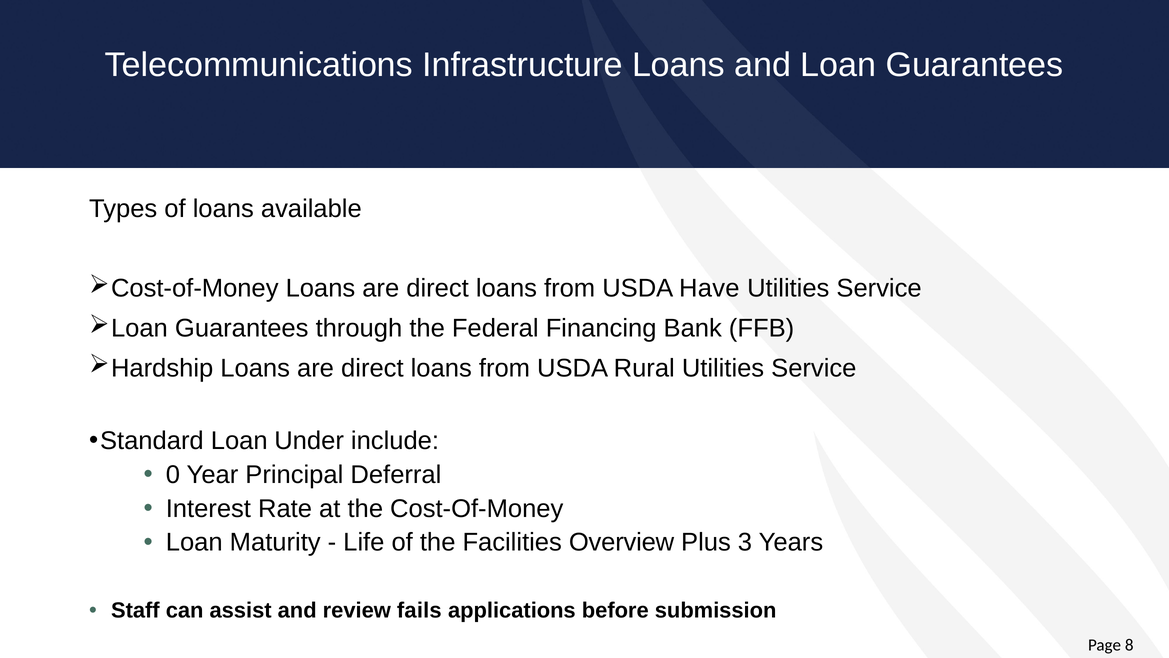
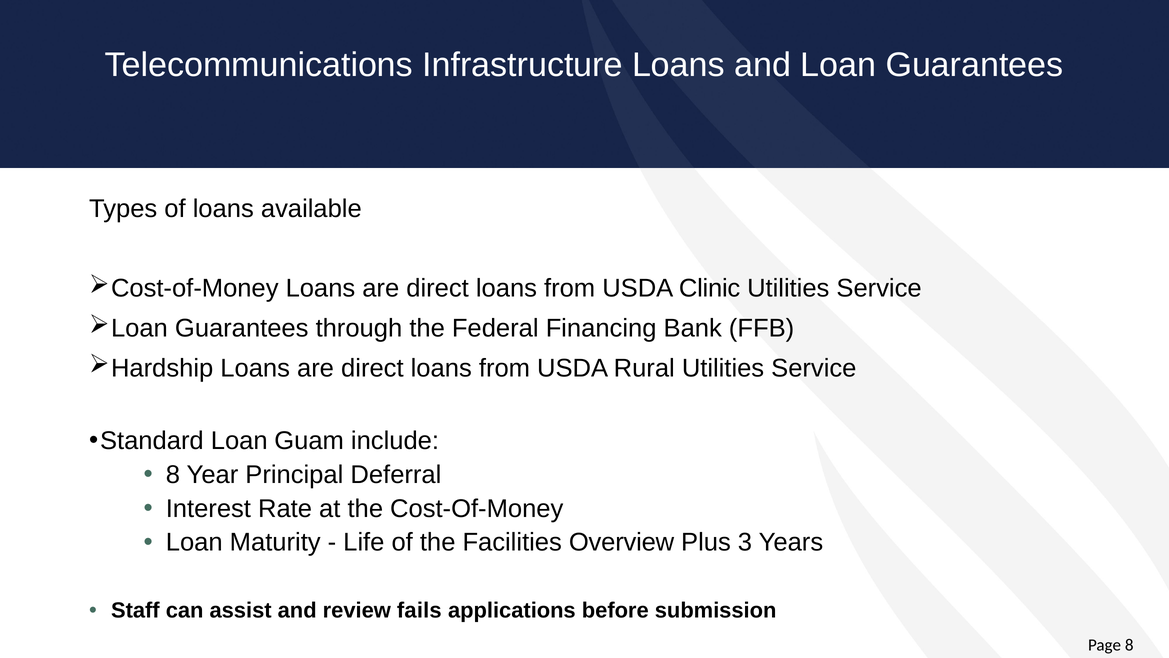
Have: Have -> Clinic (710, 288)
Under: Under -> Guam (309, 440)
0: 0 -> 8 (173, 474)
